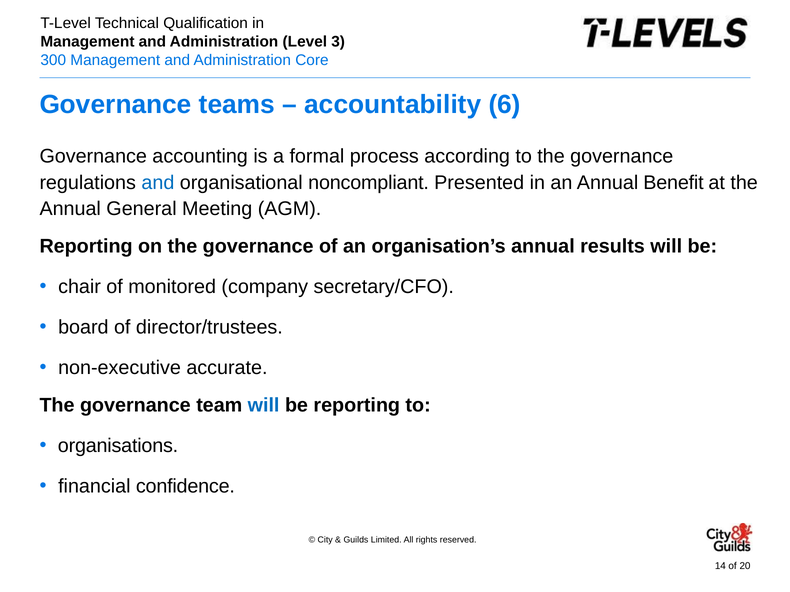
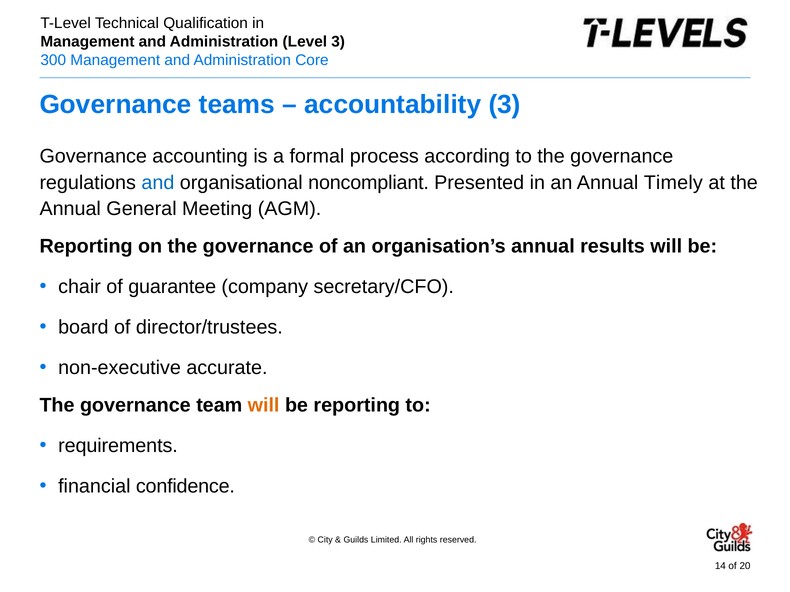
accountability 6: 6 -> 3 (505, 105)
Benefit: Benefit -> Timely (673, 183)
monitored: monitored -> guarantee (172, 287)
will colour: blue -> orange (264, 405)
organisations: organisations -> requirements (118, 446)
